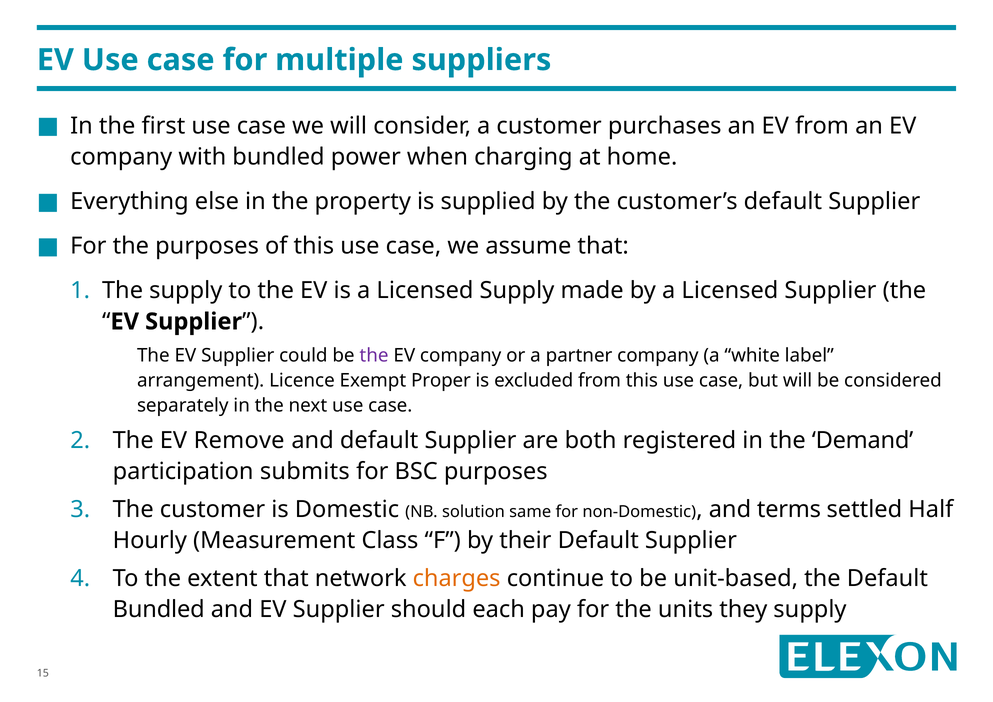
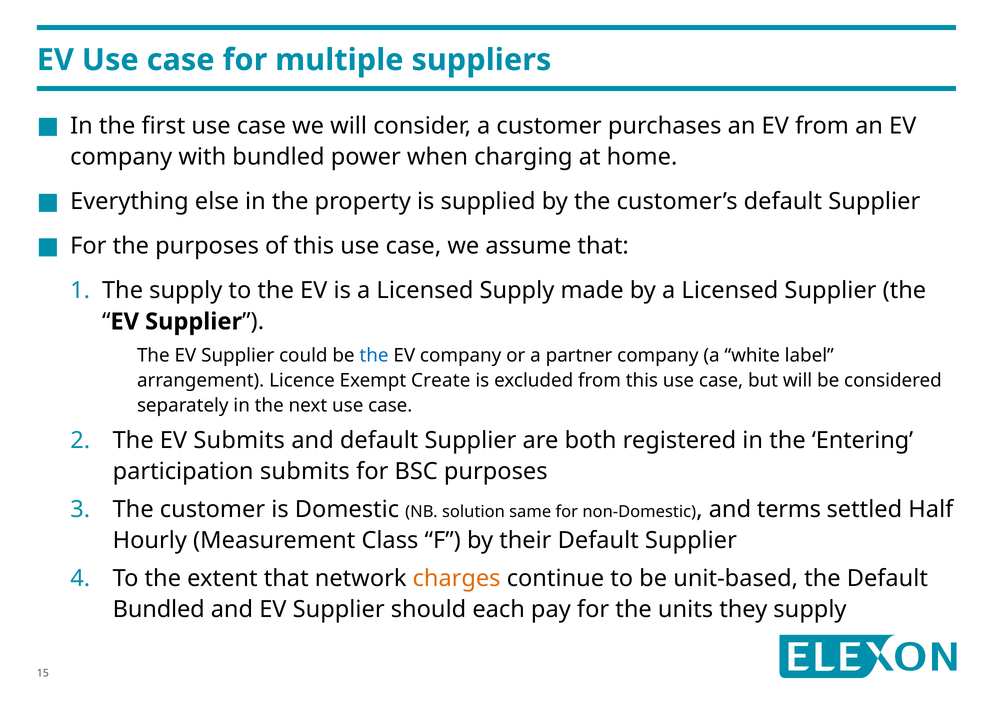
the colour: purple -> blue (374, 356)
Proper: Proper -> Create (441, 381)
EV Remove: Remove -> Submits (239, 441)
Demand: Demand -> Entering (863, 441)
